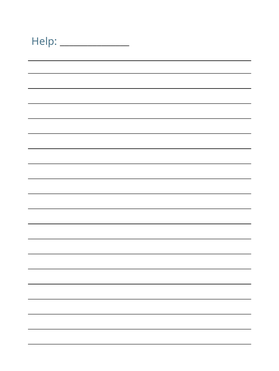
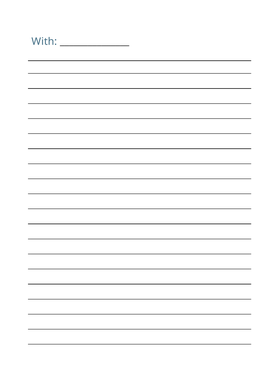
Help: Help -> With (44, 42)
